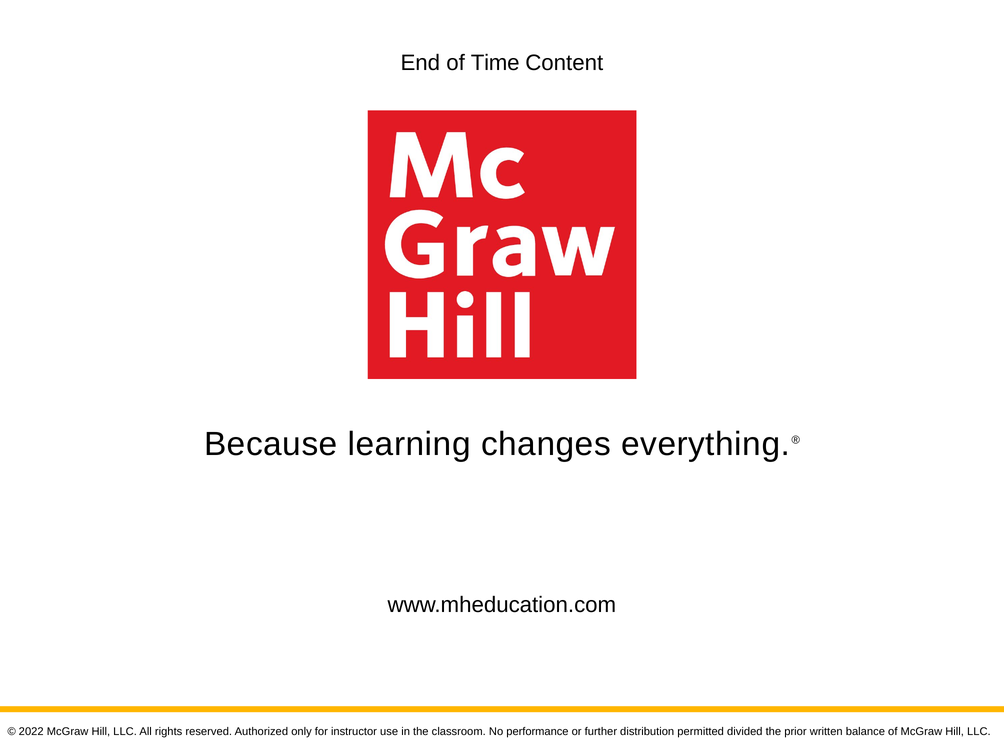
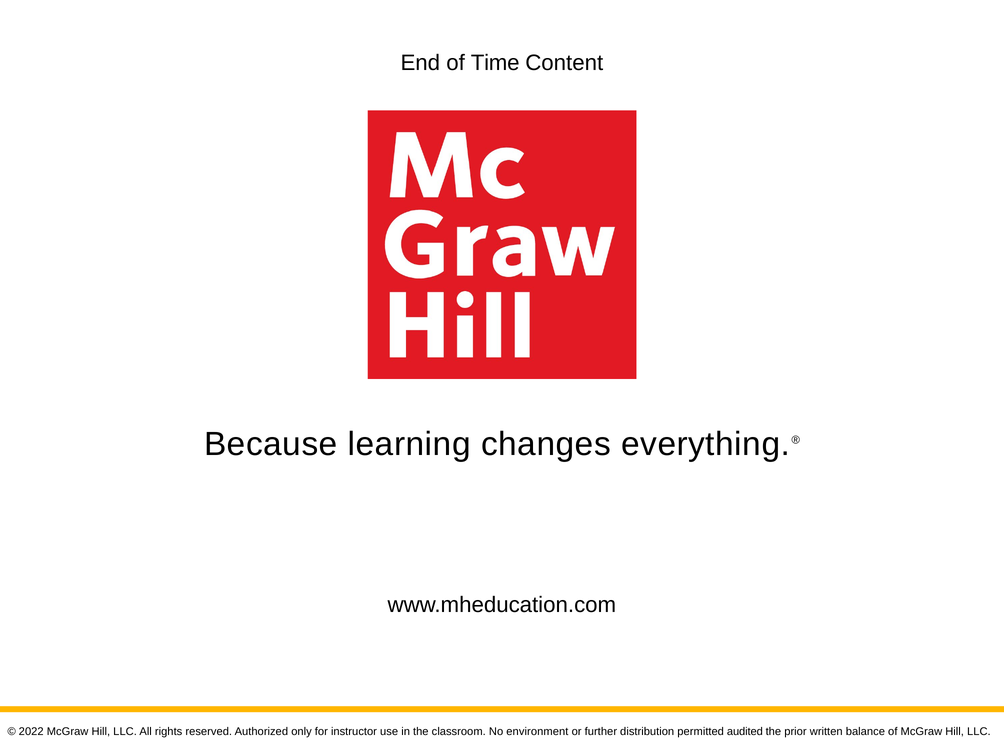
performance: performance -> environment (537, 732)
divided: divided -> audited (745, 732)
